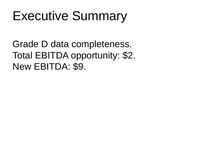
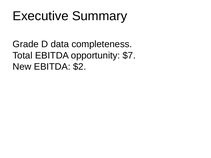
$2: $2 -> $7 (129, 56)
$9: $9 -> $2 (80, 67)
